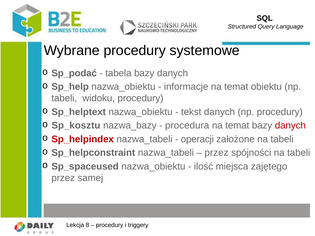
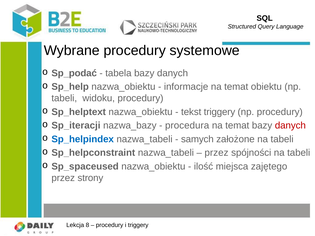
tekst danych: danych -> triggery (220, 112)
Sp_kosztu: Sp_kosztu -> Sp_iteracji (76, 126)
Sp_helpindex colour: red -> blue (83, 139)
operacji: operacji -> samych (197, 139)
samej: samej -> strony (90, 178)
